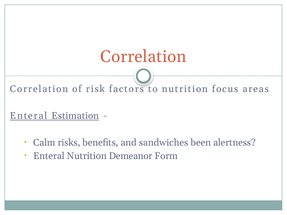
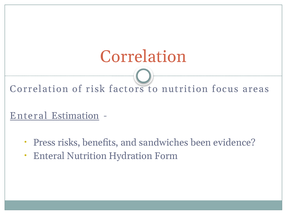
Calm: Calm -> Press (44, 143)
alertness: alertness -> evidence (234, 143)
Demeanor: Demeanor -> Hydration (131, 156)
